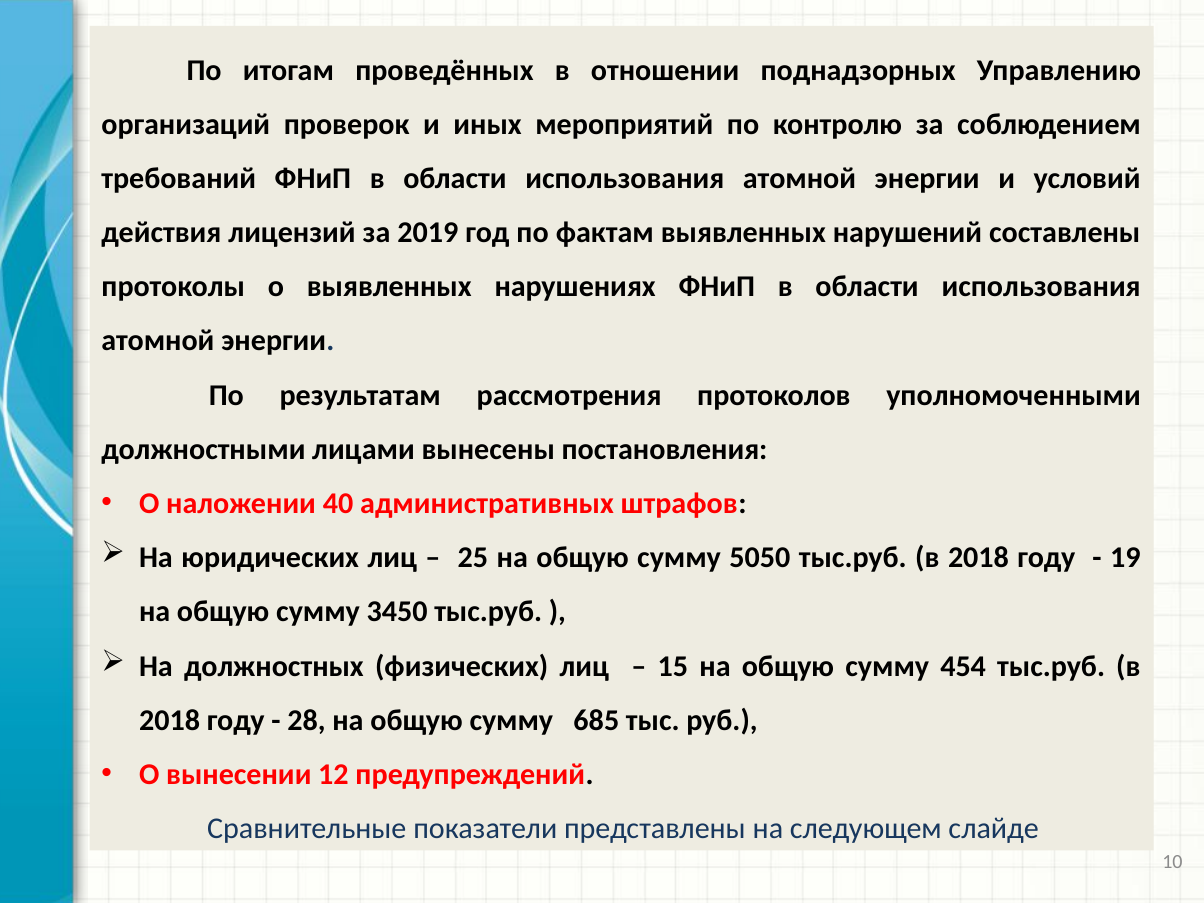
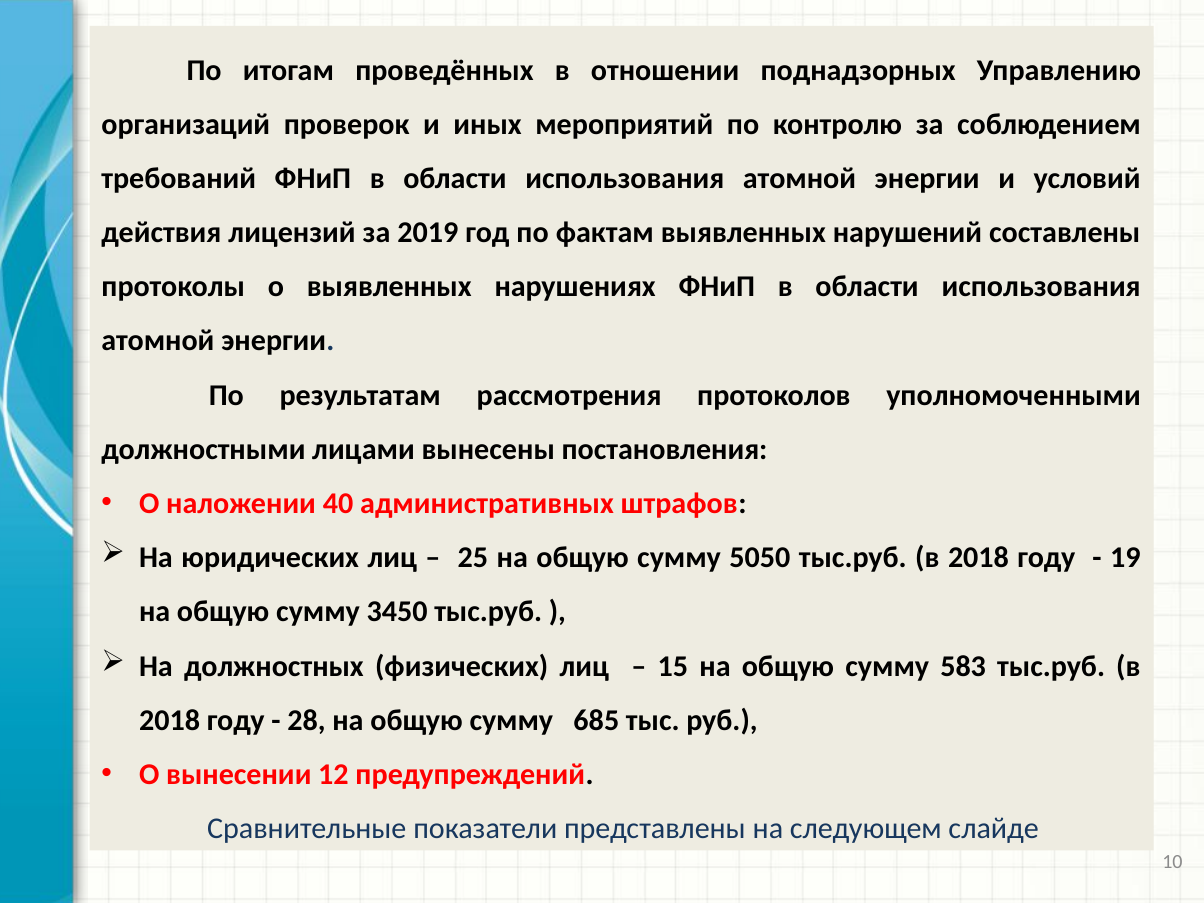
454: 454 -> 583 (963, 666)
